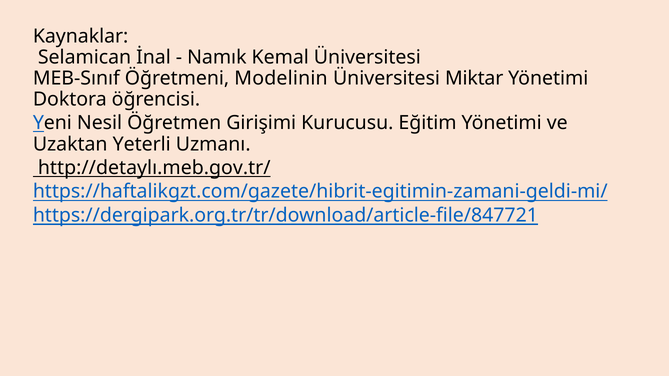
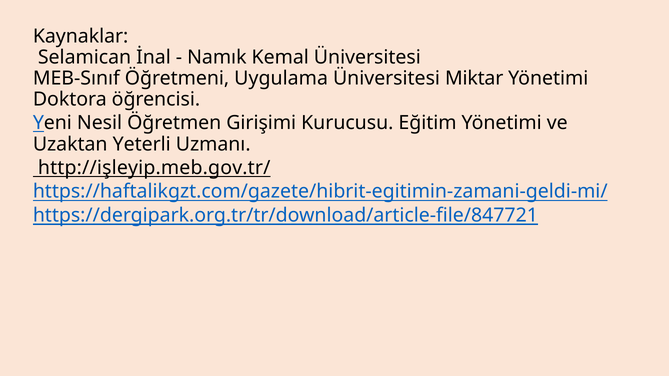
Modelinin: Modelinin -> Uygulama (281, 78)
http://detaylı.meb.gov.tr/: http://detaylı.meb.gov.tr/ -> http://işleyip.meb.gov.tr/ (154, 168)
